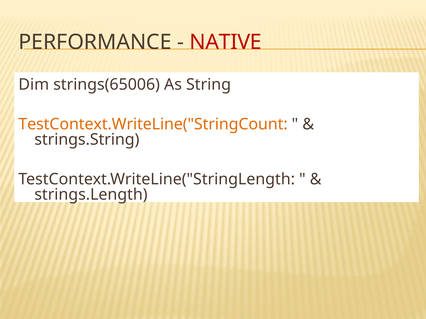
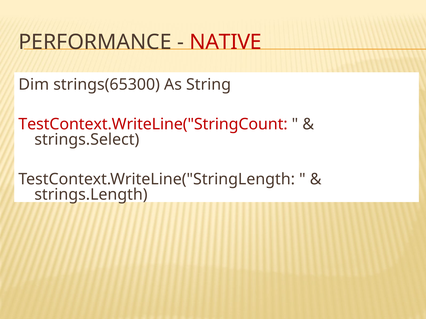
strings(65006: strings(65006 -> strings(65300 (107, 85)
TestContext.WriteLine("StringCount colour: orange -> red (153, 124)
strings.String: strings.String -> strings.Select (87, 140)
